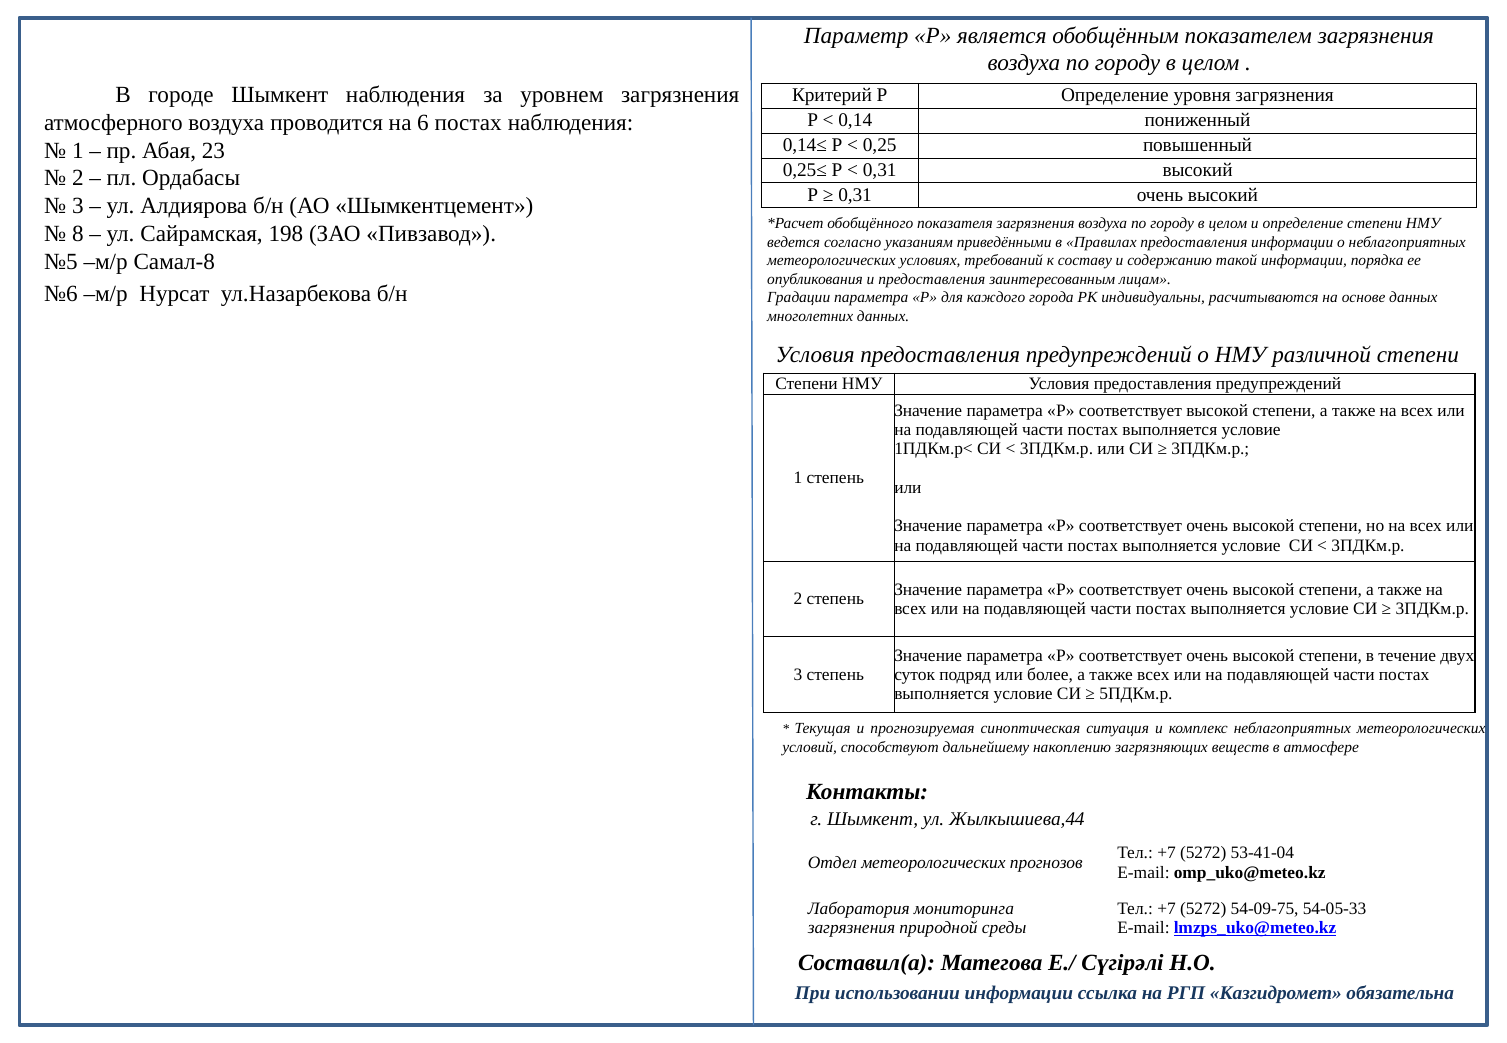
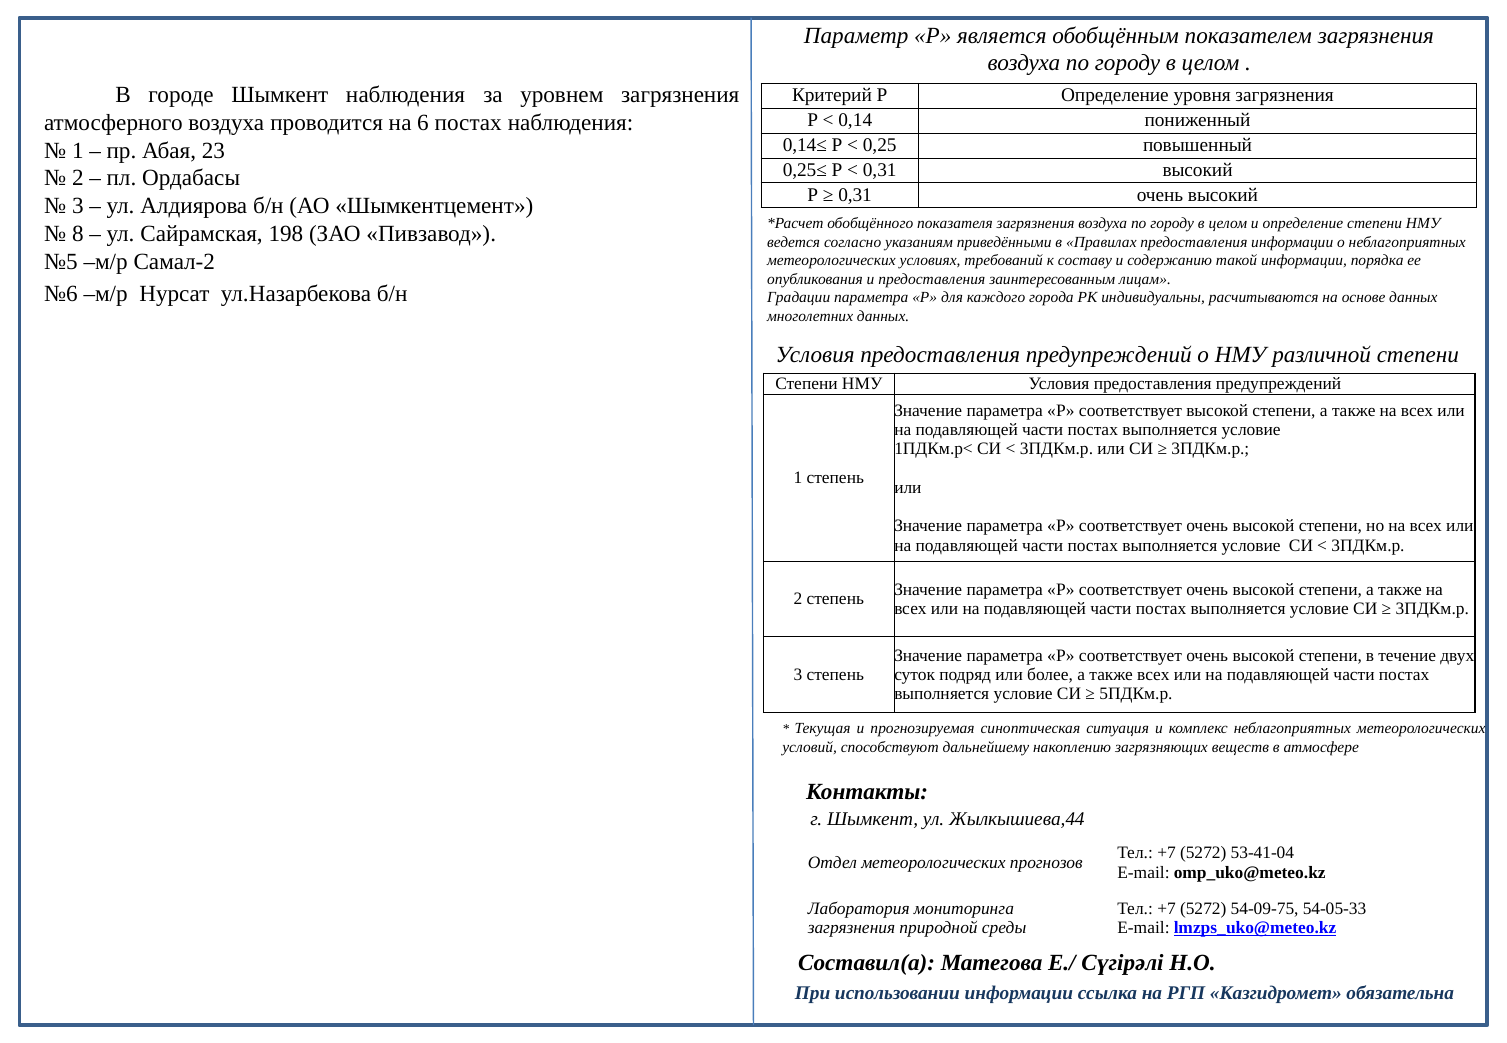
Самал-8: Самал-8 -> Самал-2 (174, 262)
